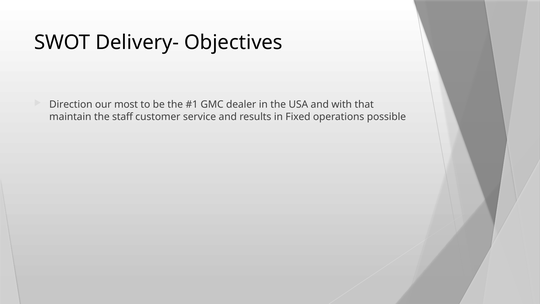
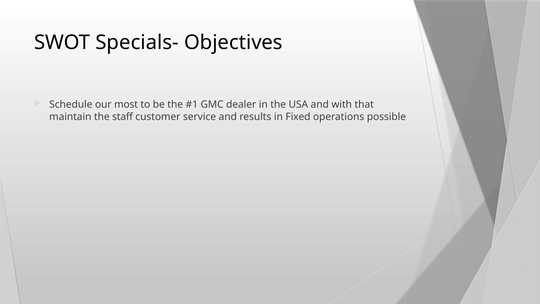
Delivery-: Delivery- -> Specials- (137, 43)
Direction: Direction -> Schedule (71, 105)
